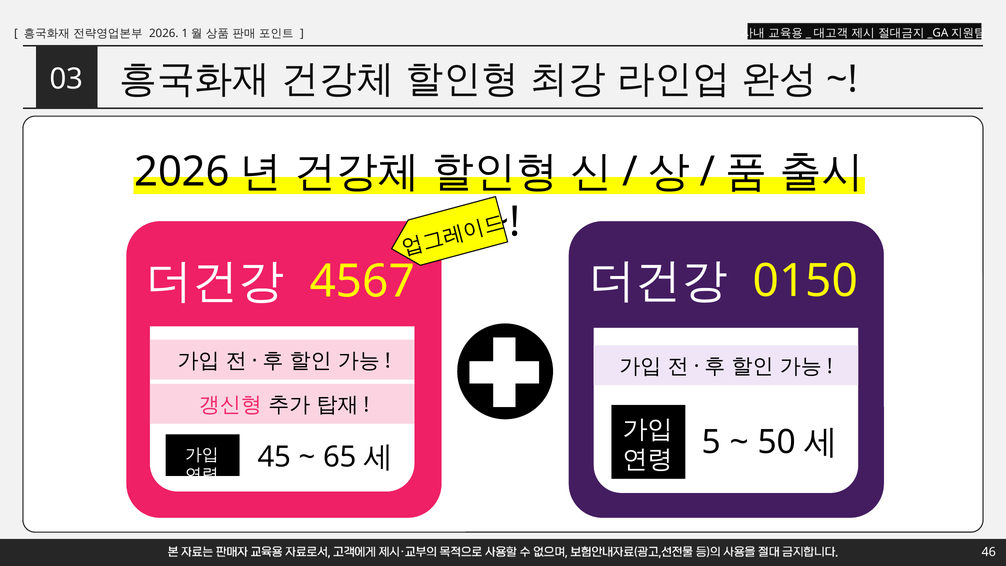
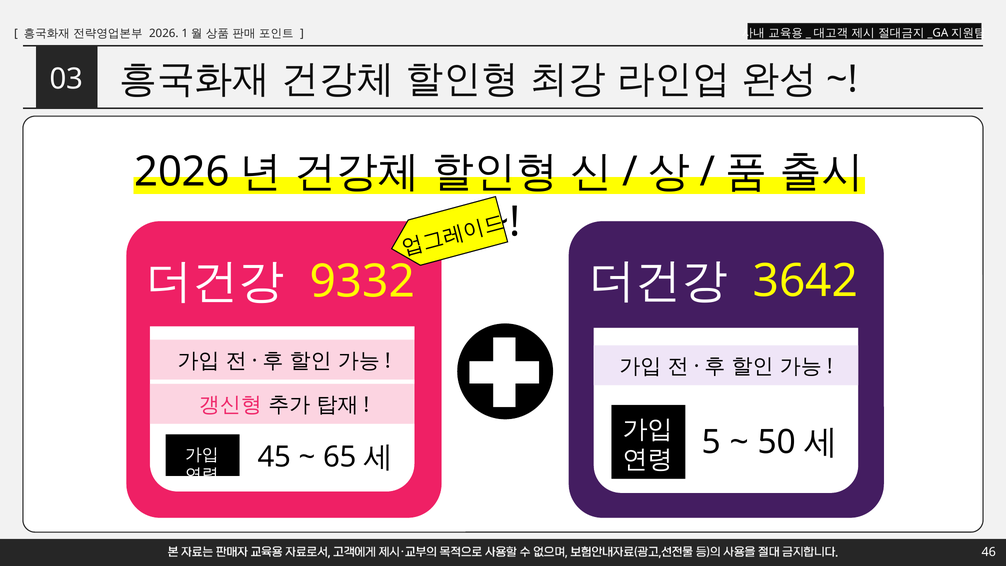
0150: 0150 -> 3642 (805, 281)
4567: 4567 -> 9332 (362, 282)
